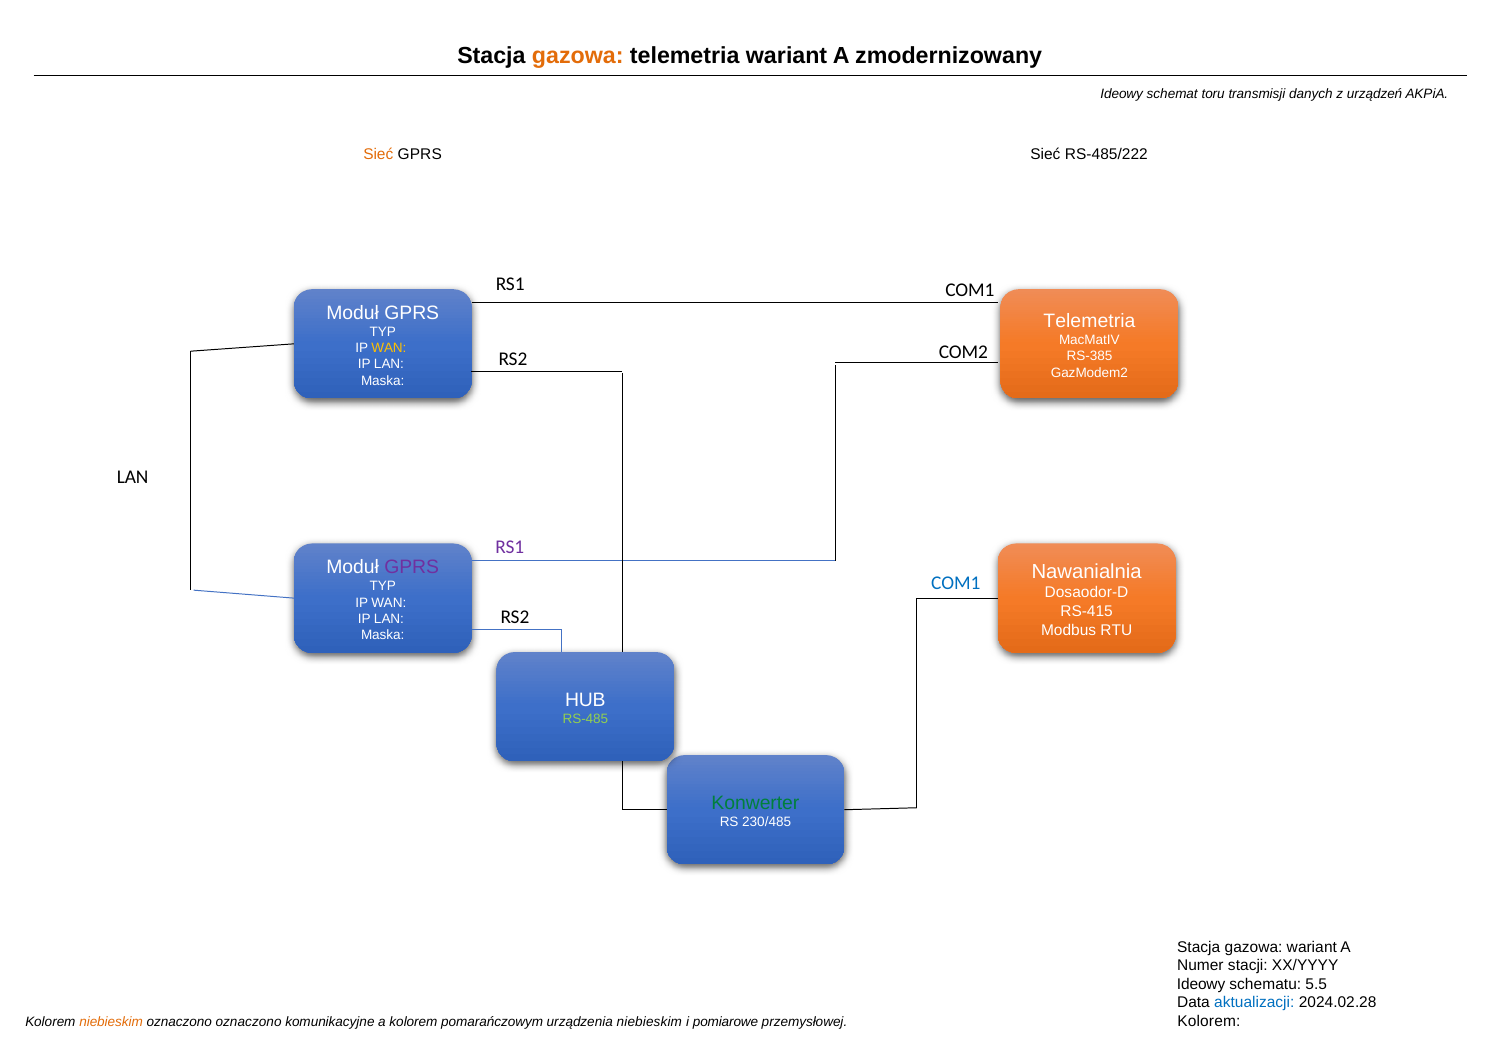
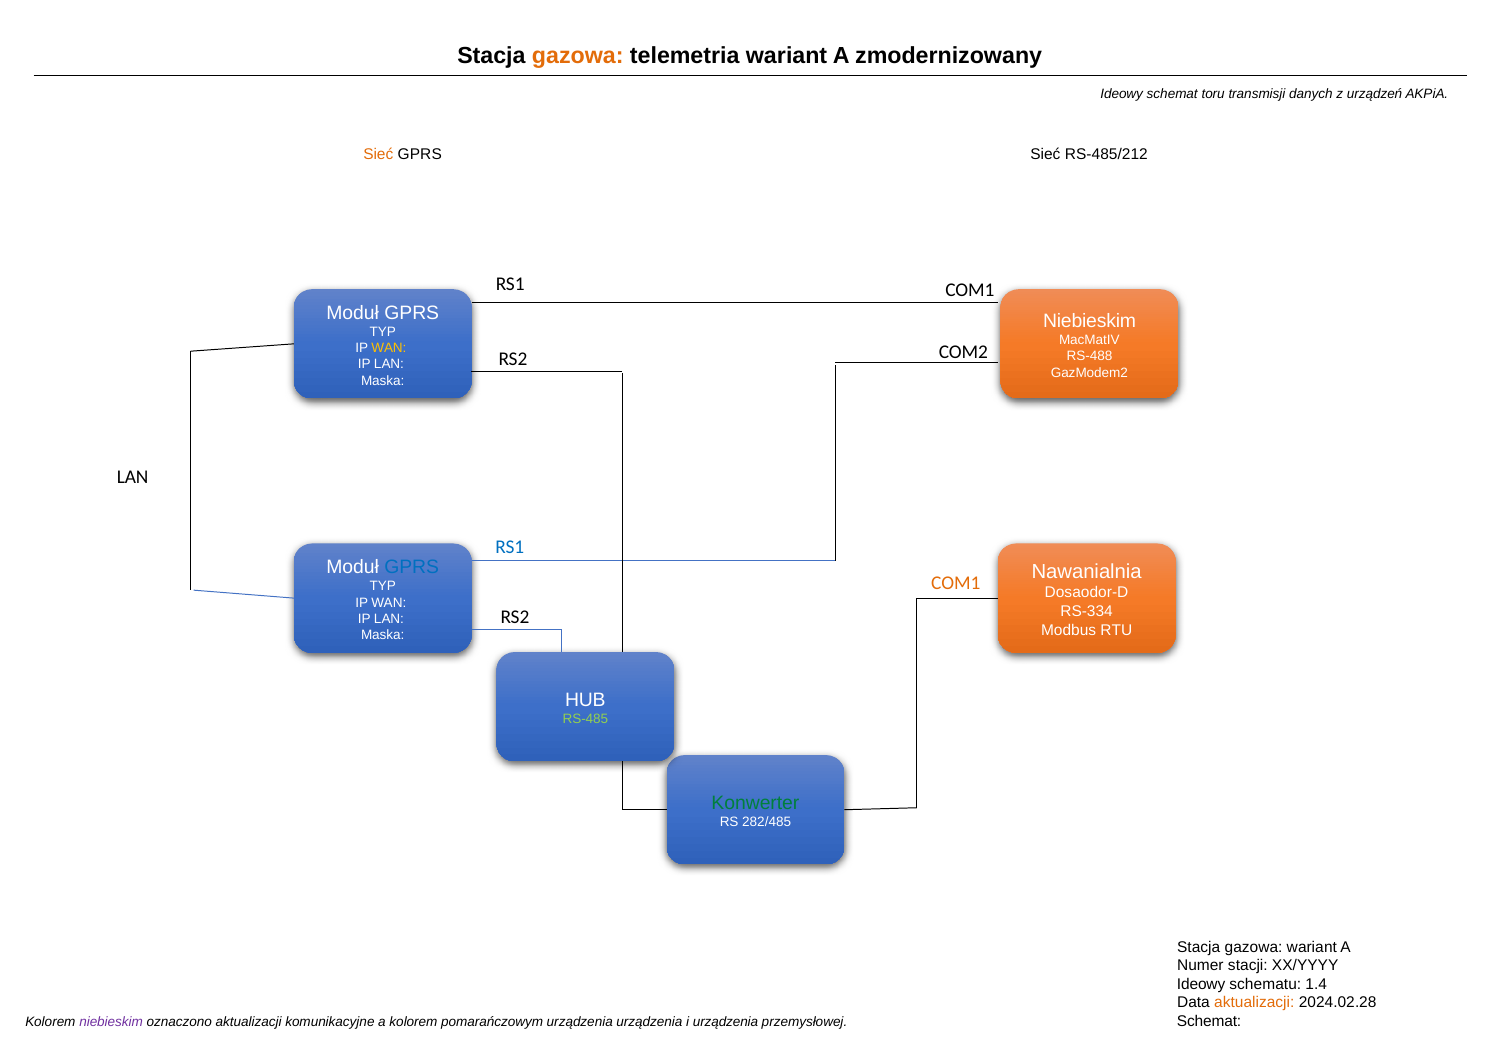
RS-485/222: RS-485/222 -> RS-485/212 (1106, 155)
Telemetria: Telemetria -> Niebieskim (1090, 321)
RS-385: RS-385 -> RS-488 (1089, 356)
RS1 colour: purple -> blue (510, 547)
GPRS colour: purple -> blue (412, 567)
COM1 colour: blue -> orange (956, 583)
RS-415: RS-415 -> RS-334 (1087, 611)
230/485: 230/485 -> 282/485 (767, 822)
5.5: 5.5 -> 1.4 (1316, 984)
aktualizacji colour: blue -> orange (1254, 1003)
Kolorem: Kolorem -> Schemat (1209, 1021)
niebieskim colour: orange -> purple (111, 1022)
oznaczono oznaczono: oznaczono -> aktualizacji (249, 1022)
urządzenia niebieskim: niebieskim -> urządzenia (649, 1022)
i pomiarowe: pomiarowe -> urządzenia (726, 1022)
